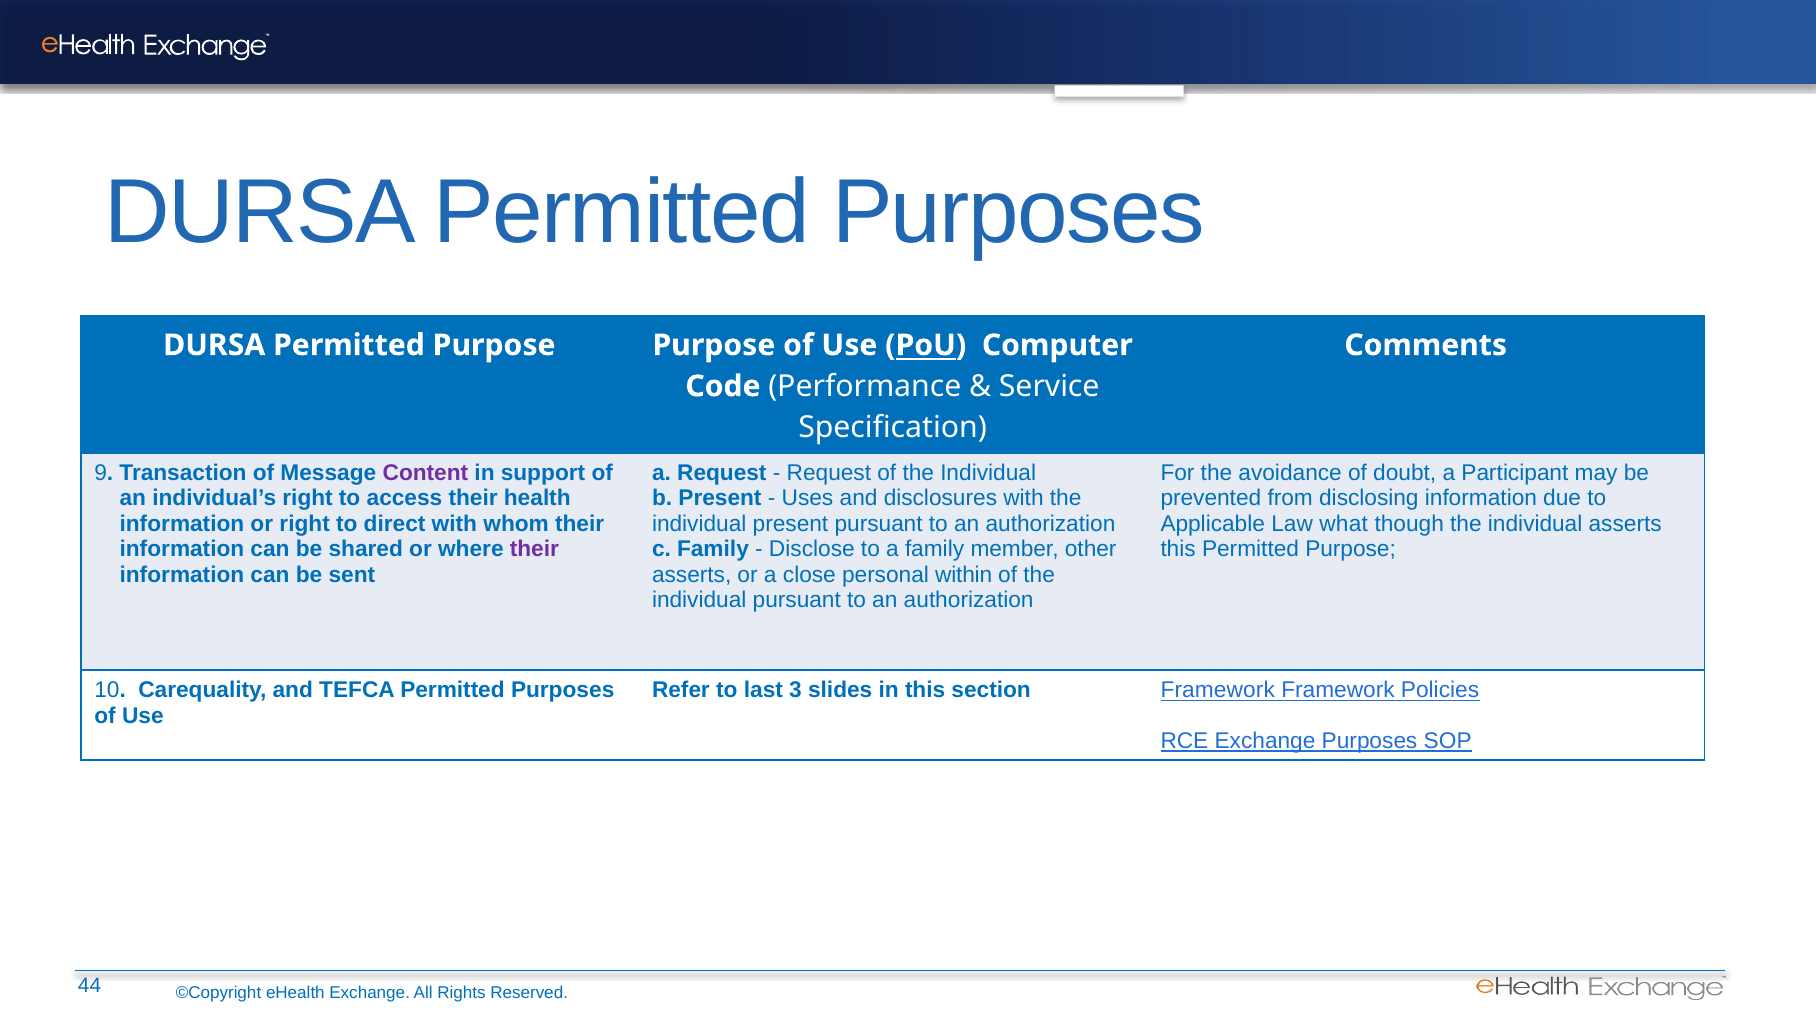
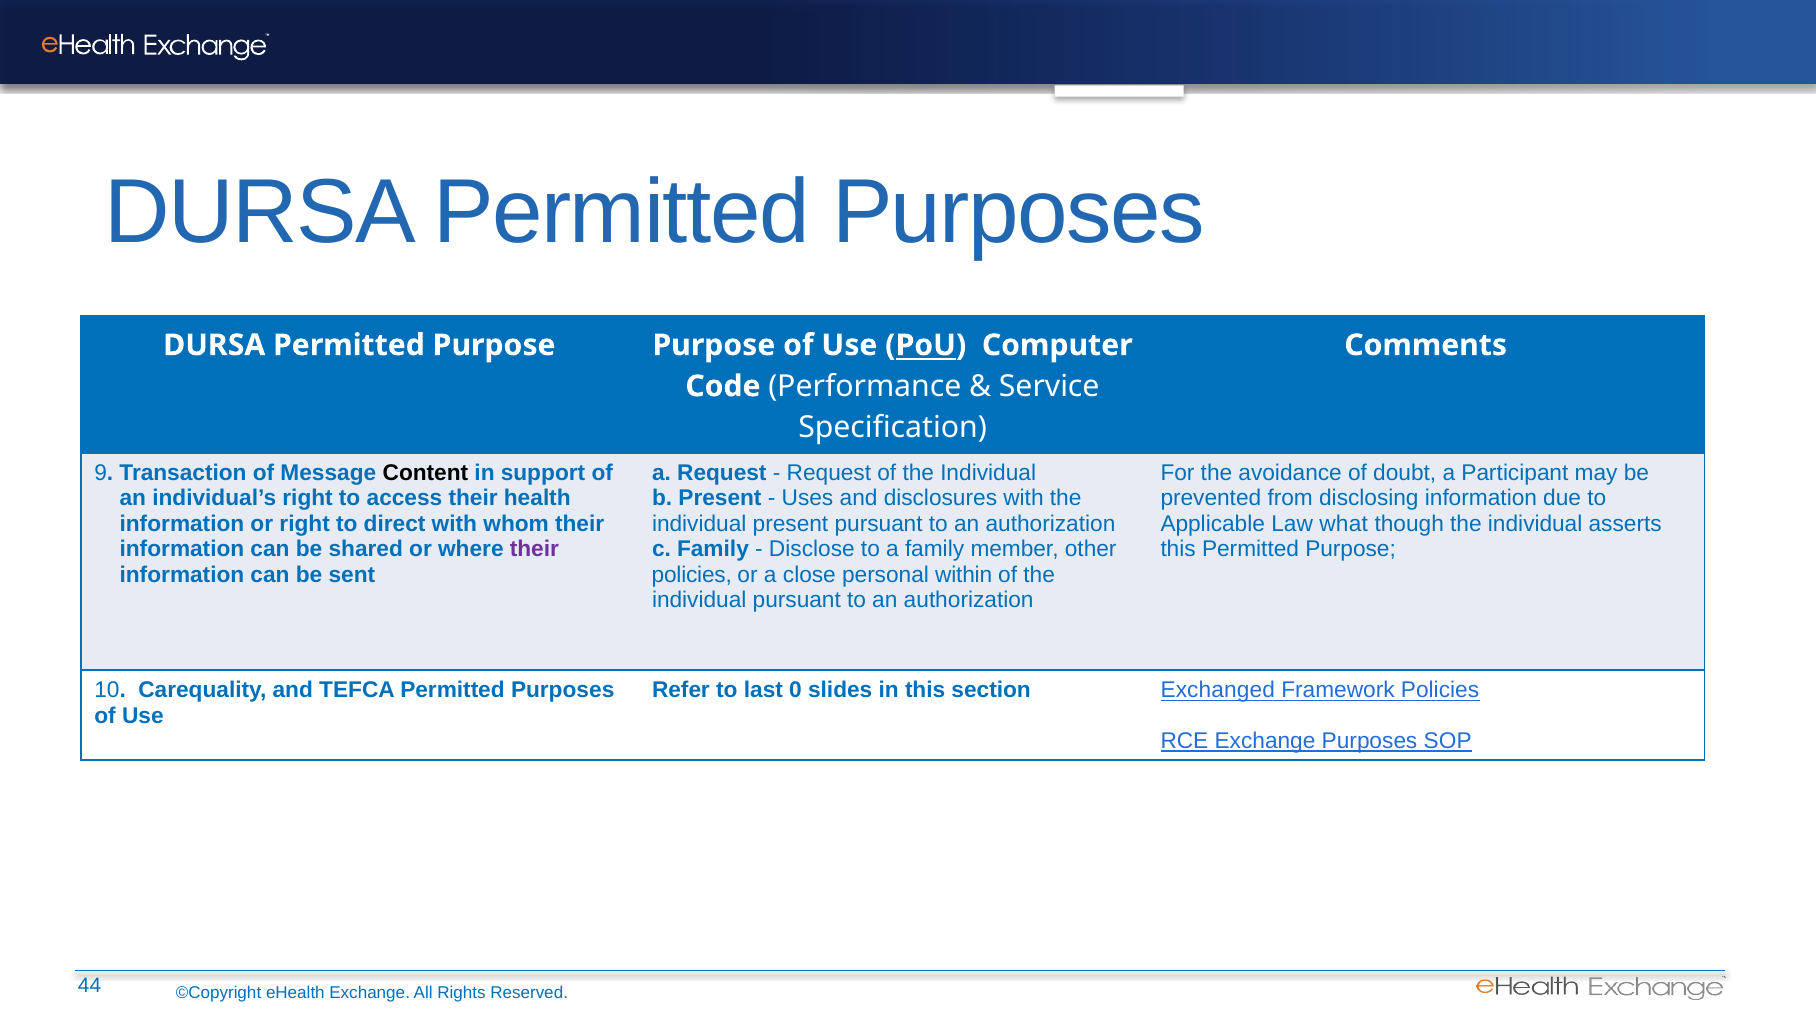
Content colour: purple -> black (425, 473)
asserts: asserts -> policies (692, 574)
3: 3 -> 0 (795, 690)
section Framework: Framework -> Exchanged (1218, 690)
